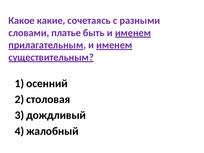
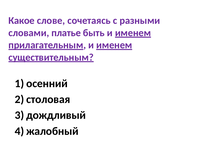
какие: какие -> слове (51, 21)
